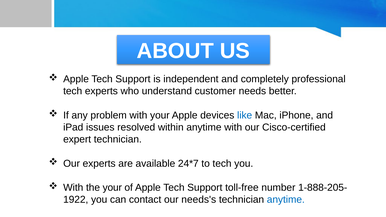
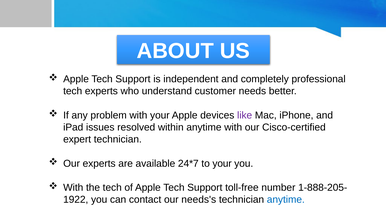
like colour: blue -> purple (245, 115)
to tech: tech -> your (222, 164)
the your: your -> tech (112, 188)
